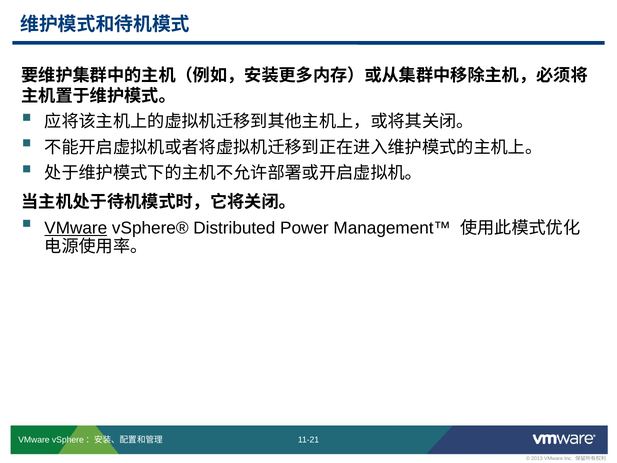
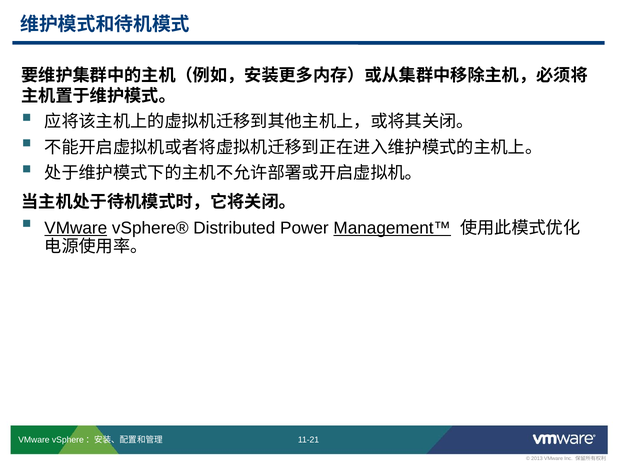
Management™ underline: none -> present (392, 228)
